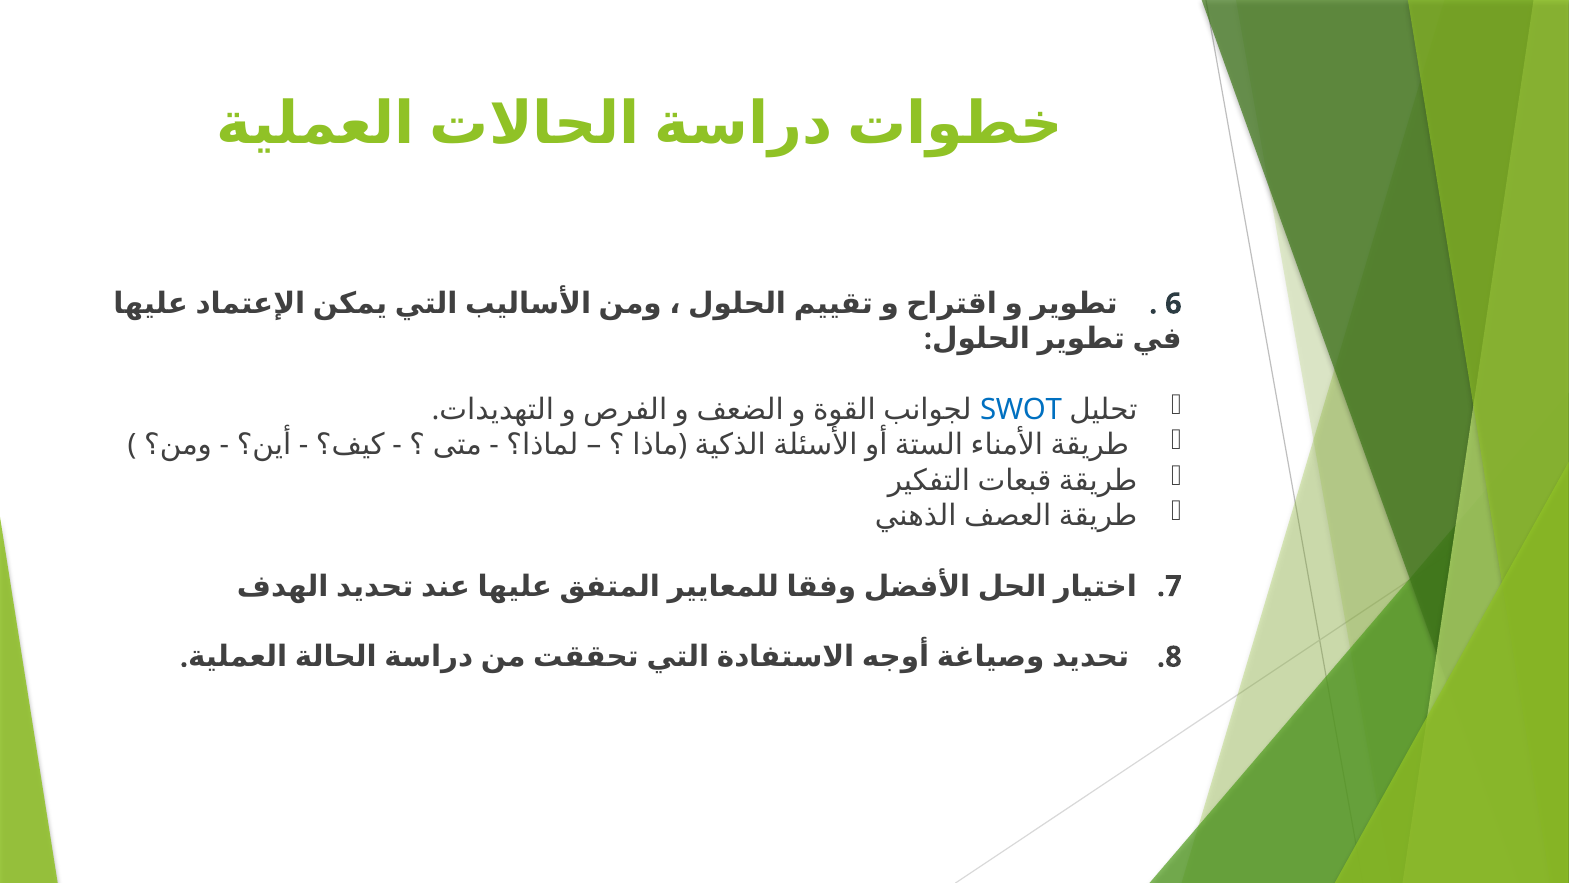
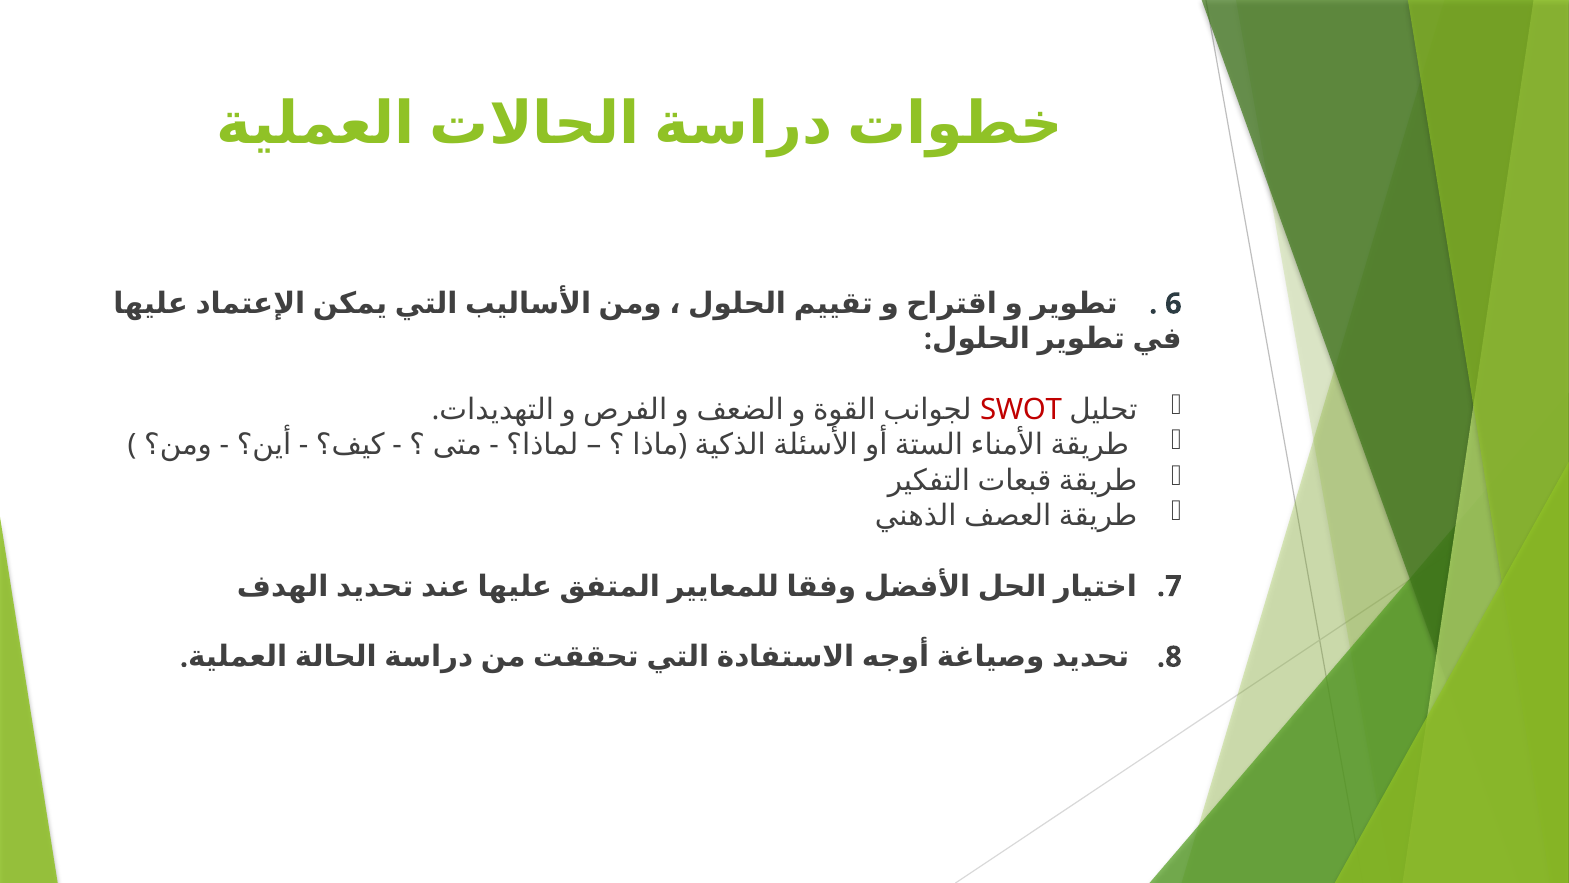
SWOT colour: blue -> red (1021, 410)
